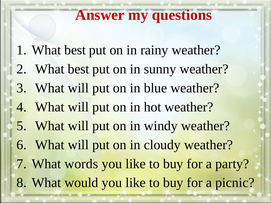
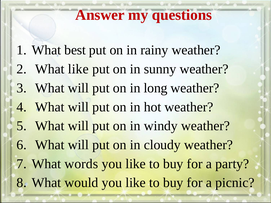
best: best -> like (78, 69)
blue: blue -> long (156, 88)
